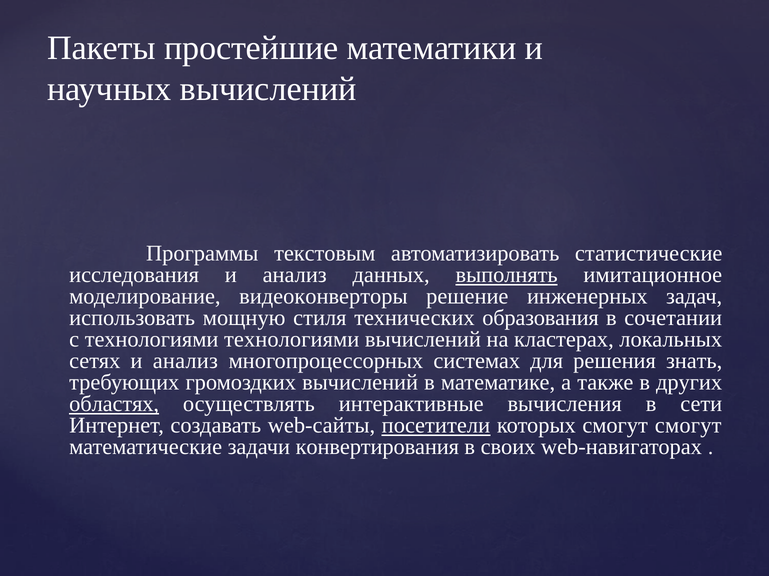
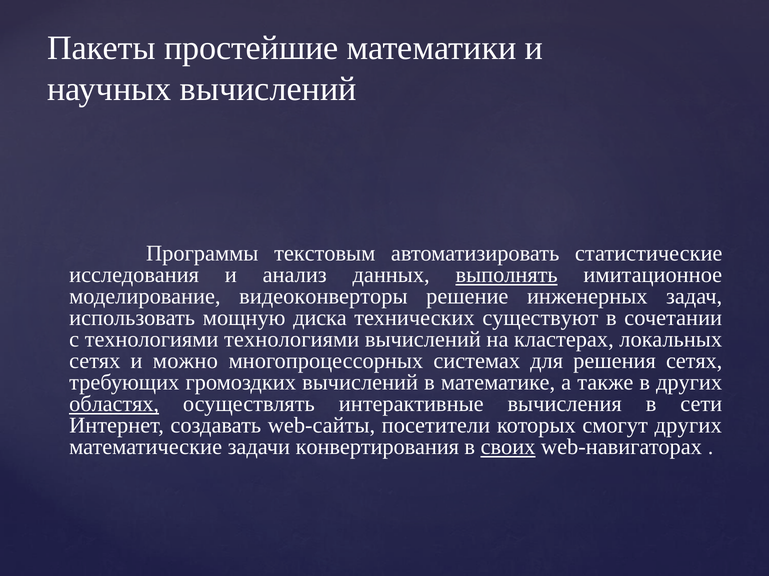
стиля: стиля -> диска (320, 318)
образования: образования -> существуют (540, 318)
сетях и анализ: анализ -> можно (185, 361)
решения знать: знать -> сетях (694, 361)
посетители underline: present -> none (436, 426)
смогут смогут: смогут -> других (688, 426)
своих underline: none -> present (508, 448)
